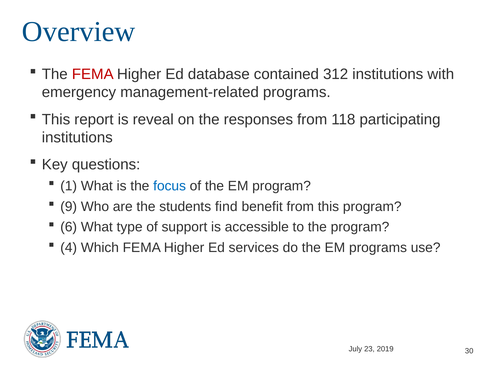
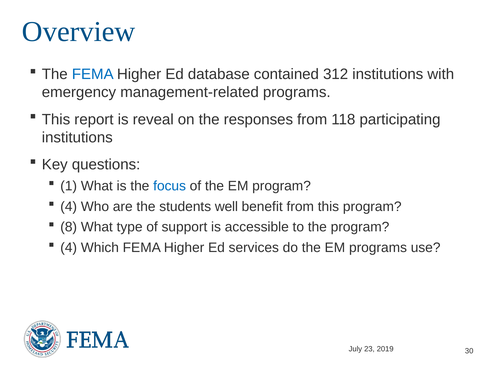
FEMA colour: red -> blue (93, 74)
9: 9 -> 4 (69, 206)
find: find -> well (226, 206)
6: 6 -> 8 (69, 227)
